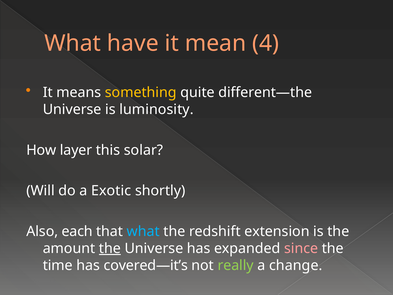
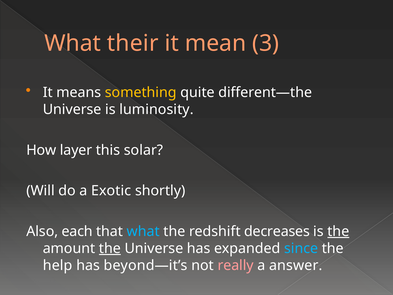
have: have -> their (133, 43)
4: 4 -> 3 (266, 43)
extension: extension -> decreases (277, 231)
the underline: none -> present (338, 231)
since colour: pink -> light blue (301, 248)
time: time -> help (58, 265)
covered—it’s: covered—it’s -> beyond—it’s (146, 265)
really colour: light green -> pink (236, 265)
change: change -> answer (296, 265)
